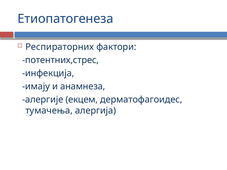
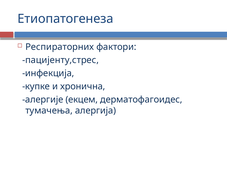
потентних,стрес: потентних,стрес -> пацијенту,стрес (60, 60)
имају: имају -> купке (36, 87)
анамнеза: анамнеза -> хронична (83, 87)
